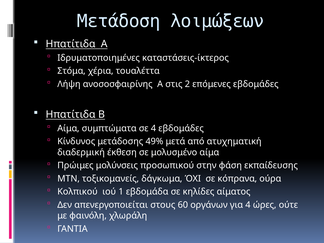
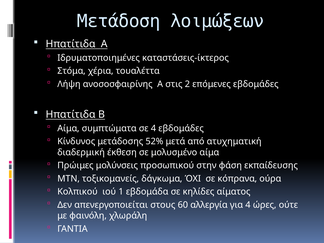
49%: 49% -> 52% (154, 142)
οργάνων: οργάνων -> αλλεργία (209, 205)
